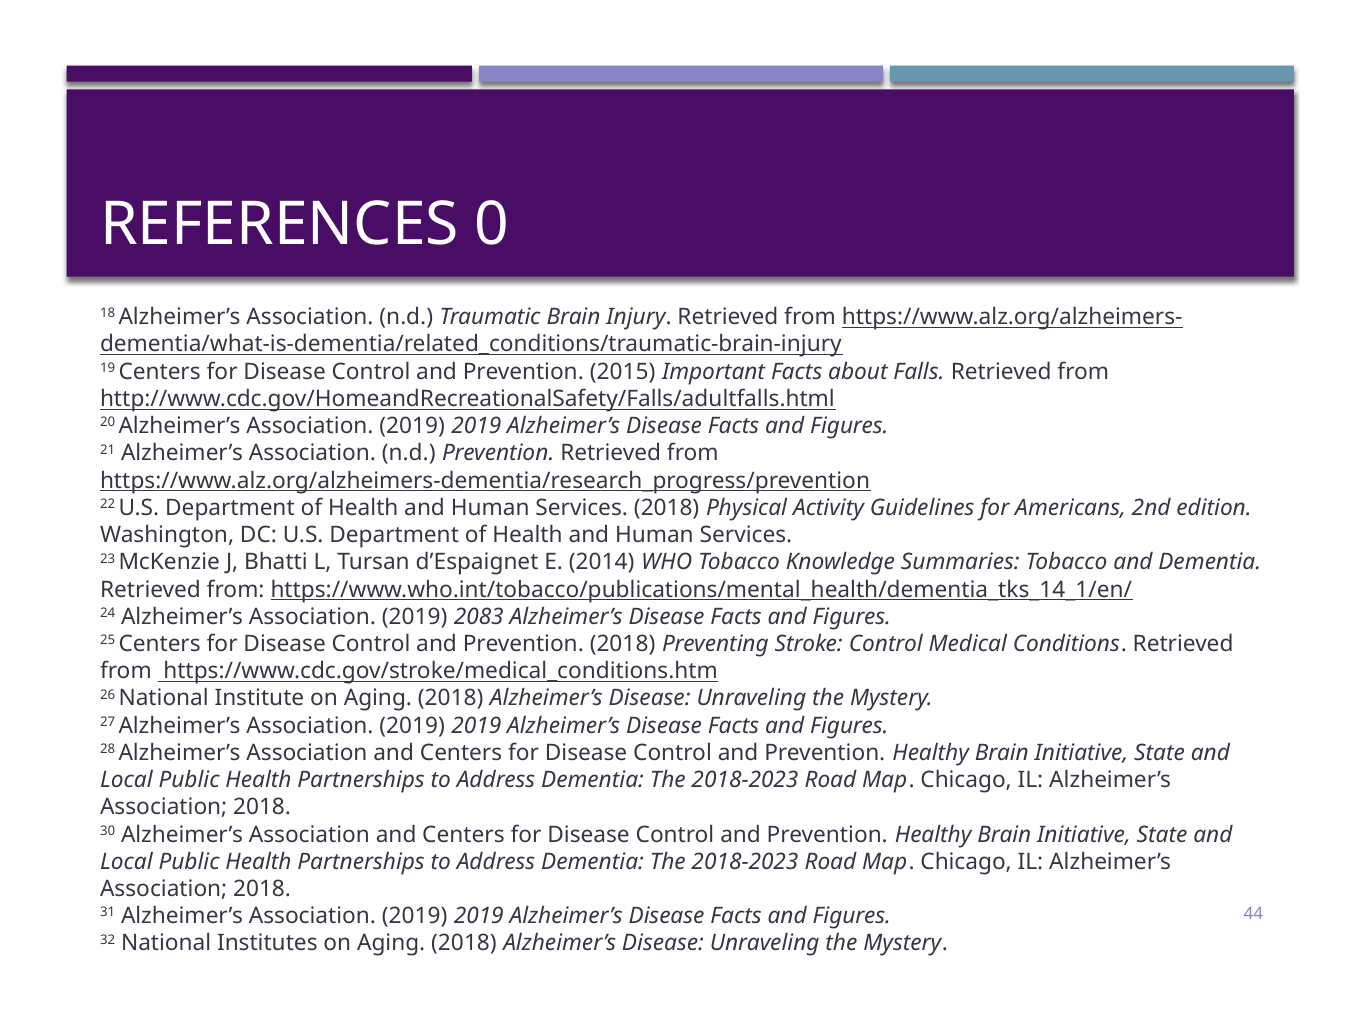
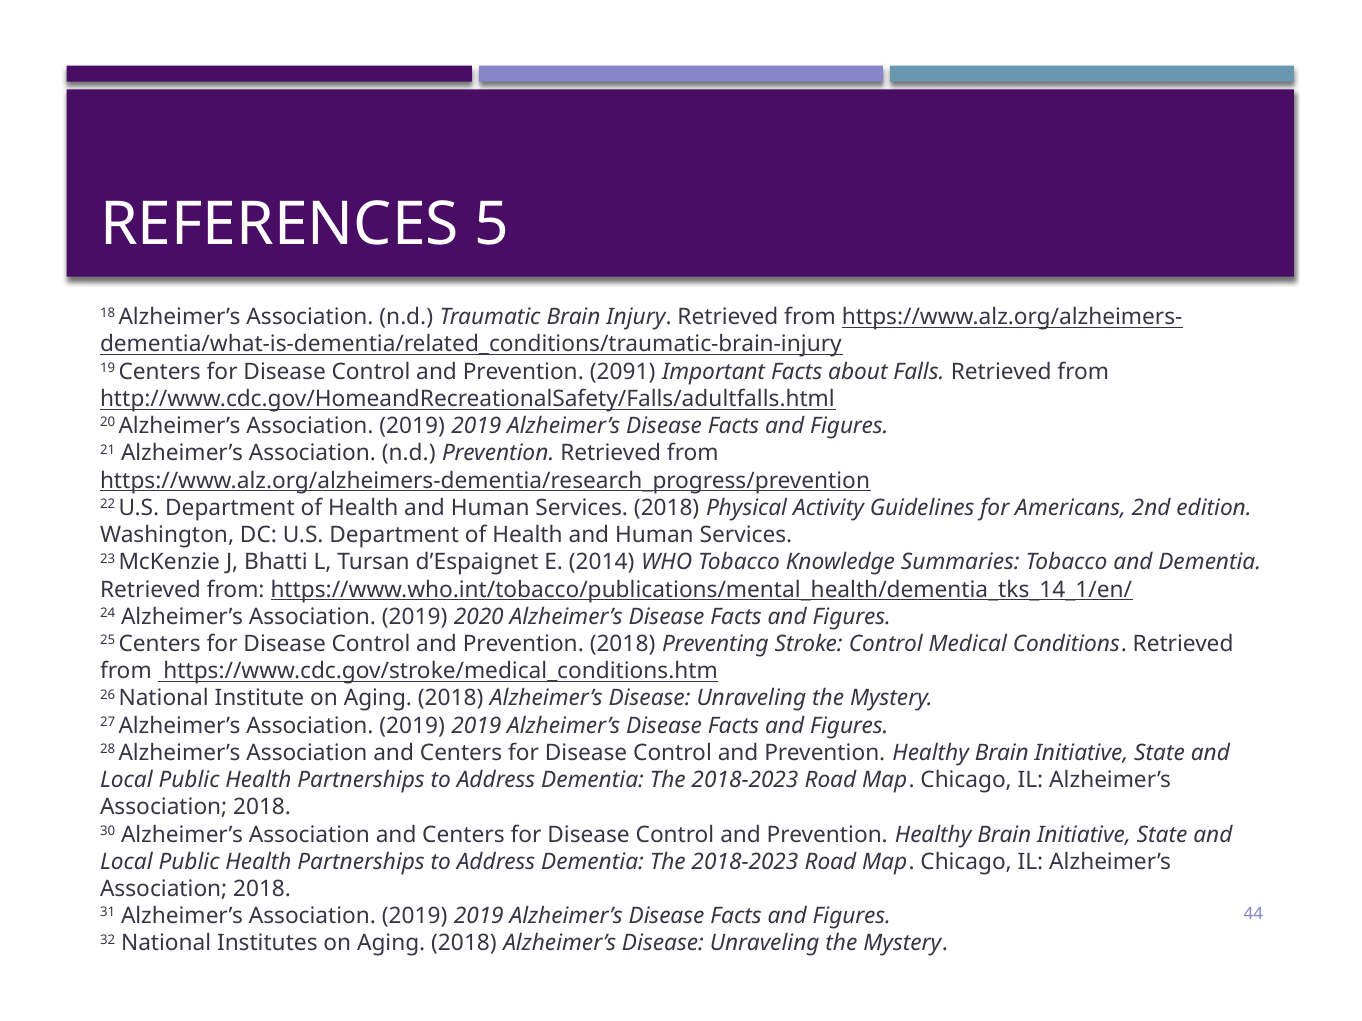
0: 0 -> 5 (492, 225)
2015: 2015 -> 2091 (623, 372)
2083: 2083 -> 2020 (479, 617)
